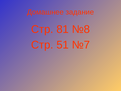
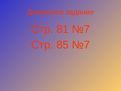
81 №8: №8 -> №7 (81, 29)
51: 51 -> 85 (63, 45)
